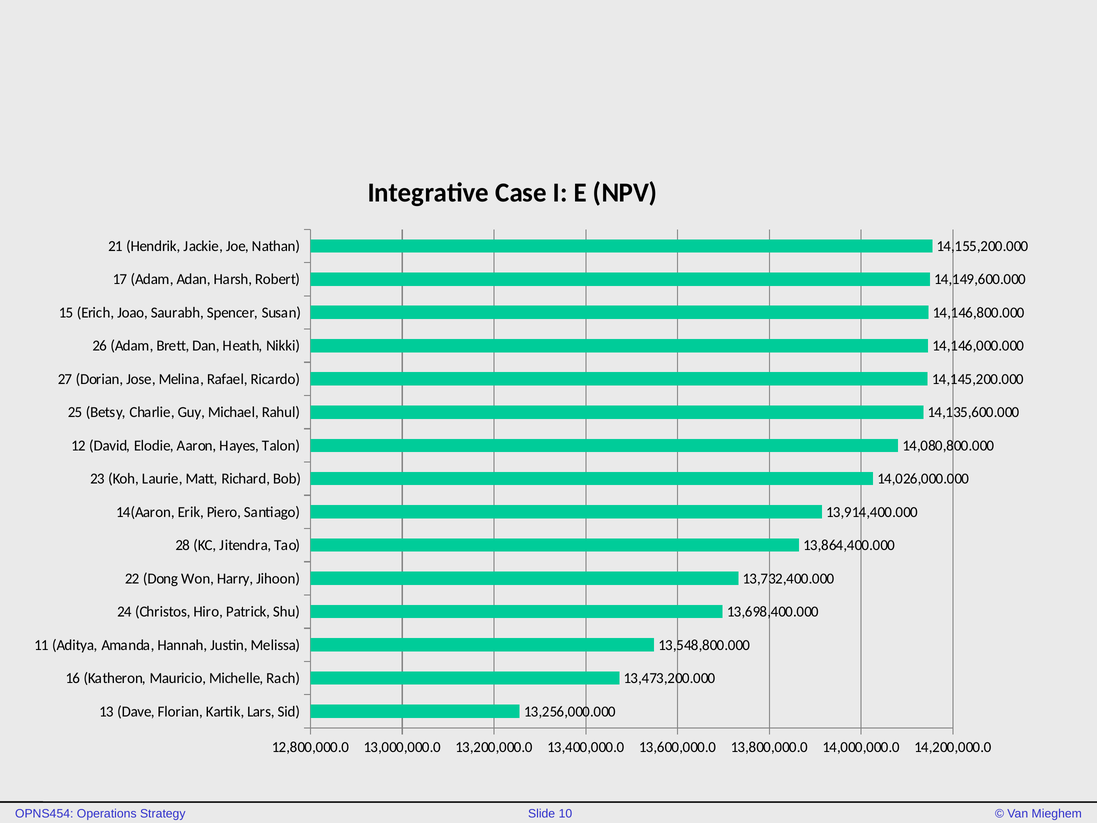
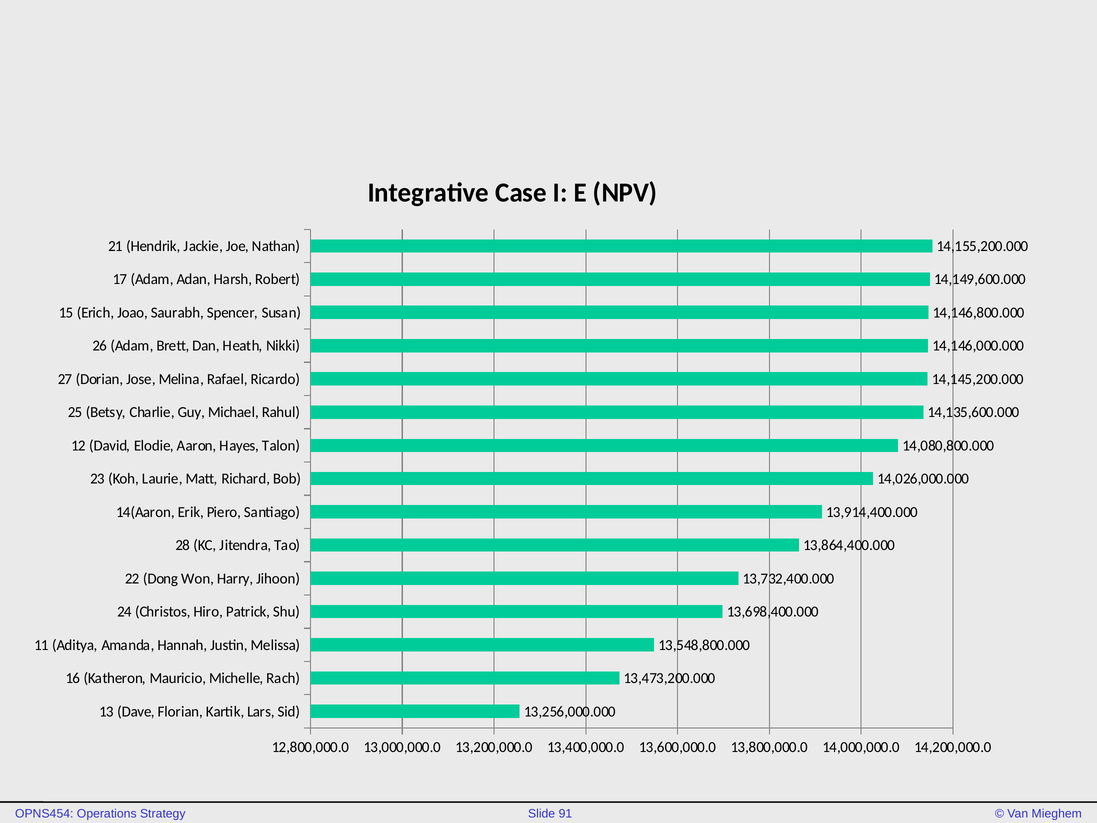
10: 10 -> 91 (565, 814)
